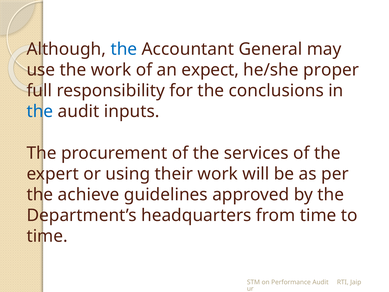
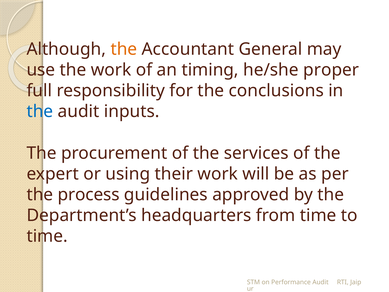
the colour: blue -> orange (124, 49)
expect: expect -> timing (210, 70)
achieve: achieve -> process (89, 194)
